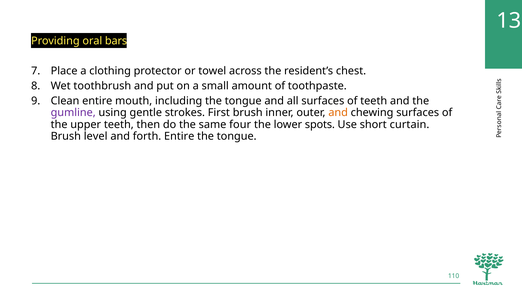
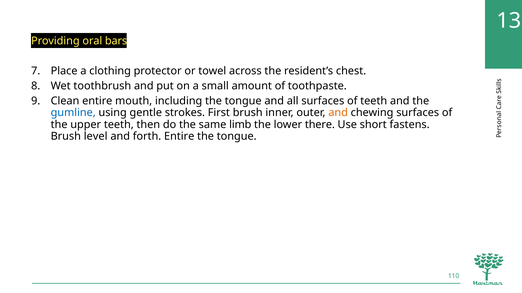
gumline colour: purple -> blue (73, 113)
four: four -> limb (240, 125)
spots: spots -> there (320, 125)
curtain: curtain -> fastens (410, 125)
